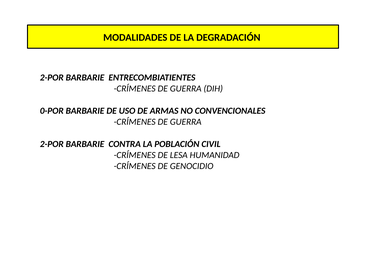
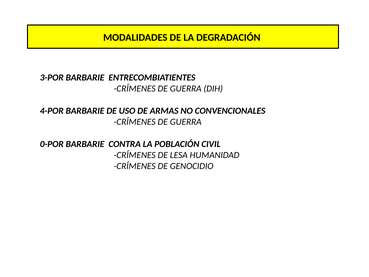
2-POR: 2-POR -> 3-POR (52, 77)
0-POR: 0-POR -> 4-POR (52, 111)
2-POR: 2-POR -> 0-POR (52, 144)
